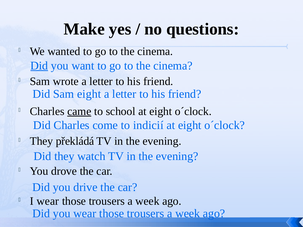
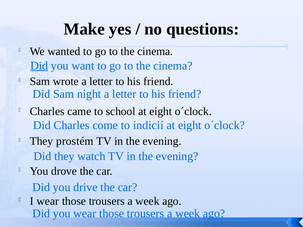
Sam eight: eight -> night (89, 94)
came underline: present -> none (79, 111)
překládá: překládá -> prostém (75, 141)
